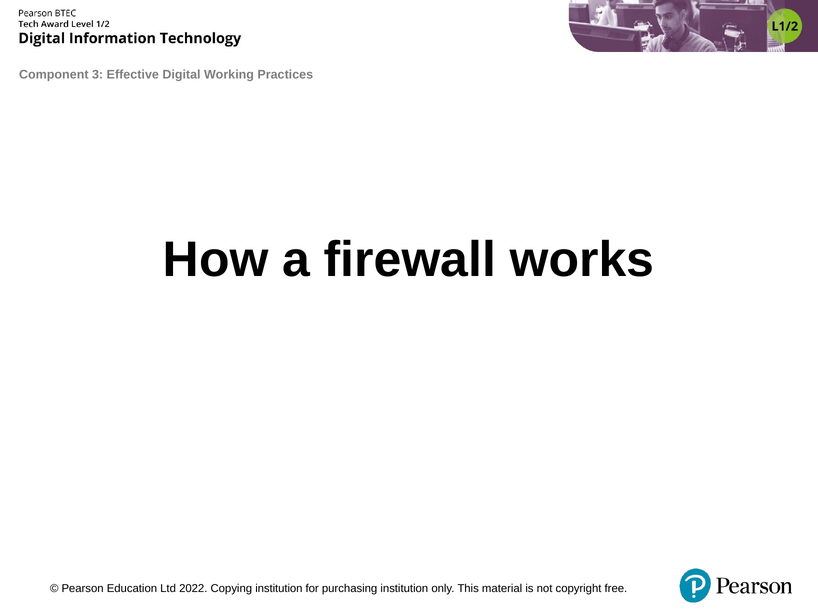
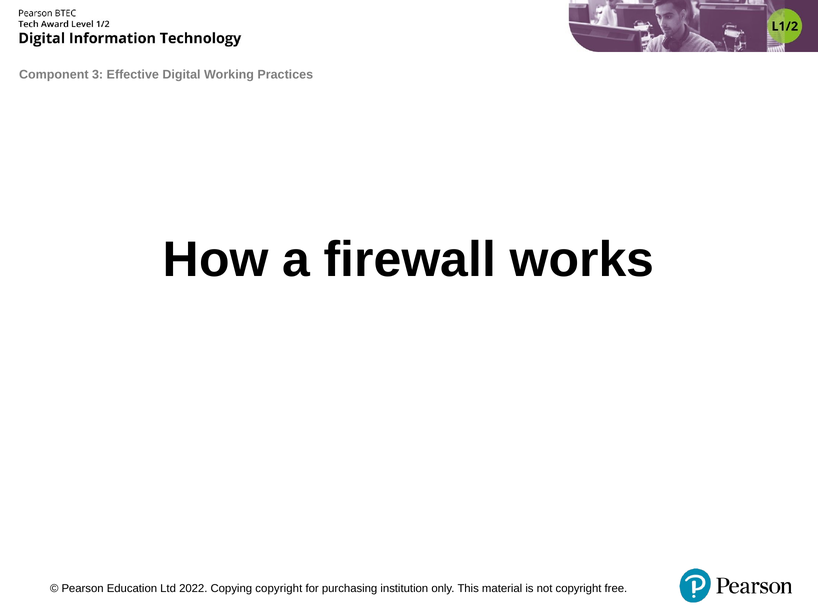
Copying institution: institution -> copyright (279, 589)
